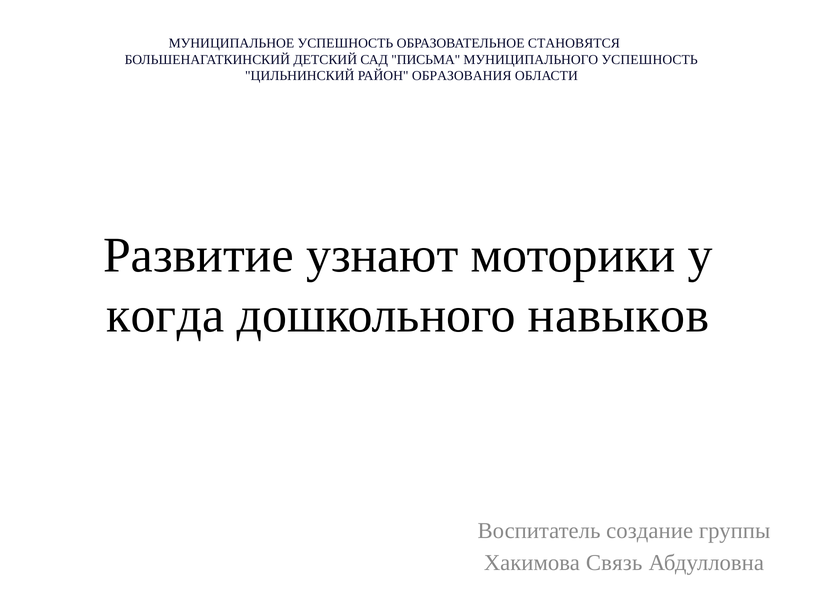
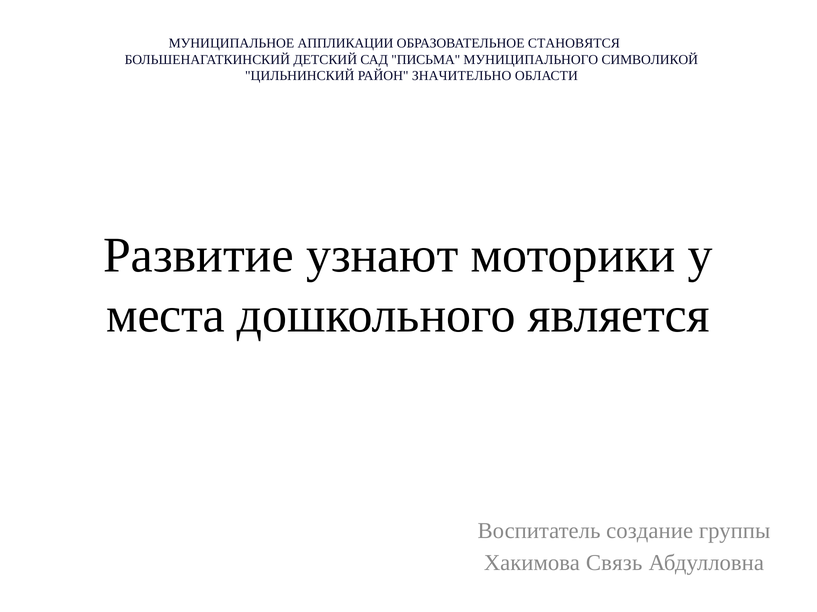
МУНИЦИПАЛЬНОЕ УСПЕШНОСТЬ: УСПЕШНОСТЬ -> АППЛИКАЦИИ (346, 43)
МУНИЦИПАЛЬНОГО УСПЕШНОСТЬ: УСПЕШНОСТЬ -> СИМВОЛИКОЙ (650, 60)
ОБРАЗОВАНИЯ: ОБРАЗОВАНИЯ -> ЗНАЧИТЕЛЬНО (462, 76)
когда: когда -> места (166, 315)
навыков: навыков -> является (619, 315)
